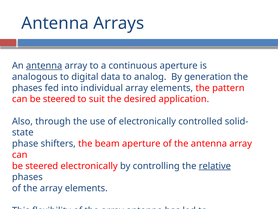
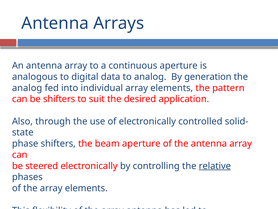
antenna underline: present -> none (44, 65)
phases: phases -> analog (27, 88)
steered: steered -> shifters (59, 99)
